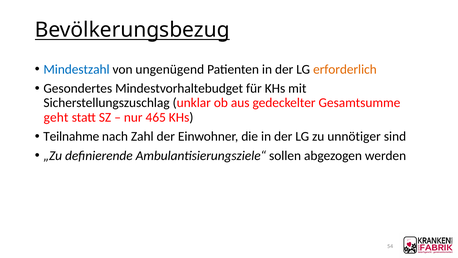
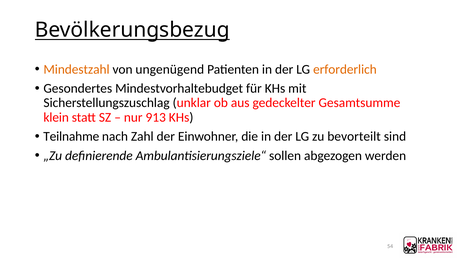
Mindestzahl colour: blue -> orange (77, 69)
geht: geht -> klein (56, 117)
465: 465 -> 913 (156, 117)
unnötiger: unnötiger -> bevorteilt (354, 136)
